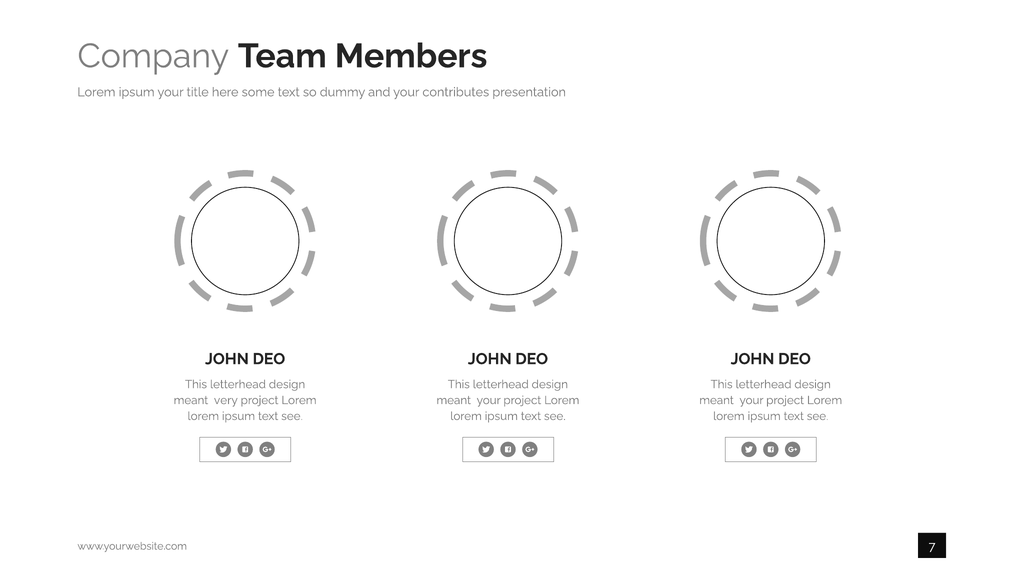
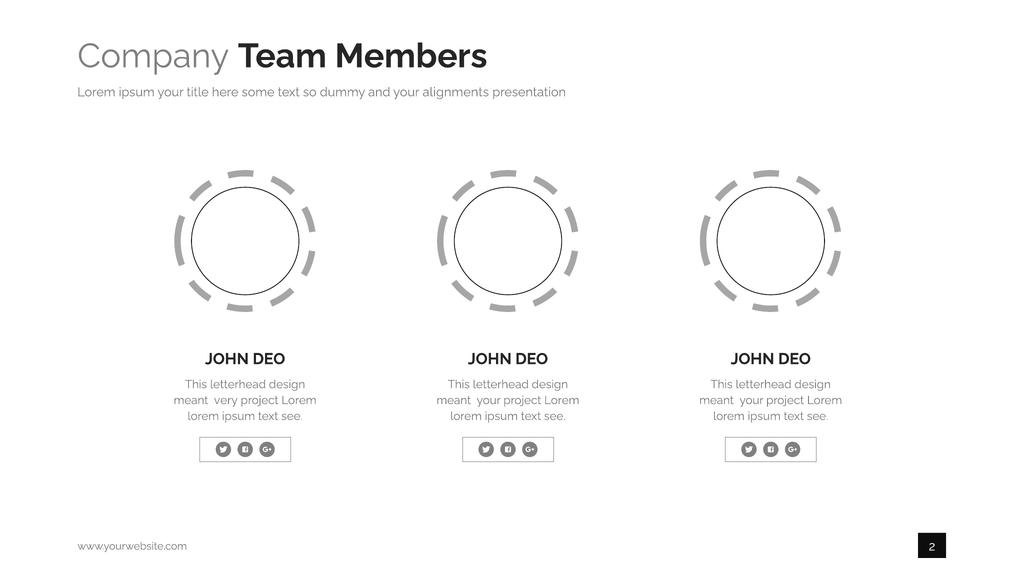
contributes: contributes -> alignments (456, 92)
7: 7 -> 2 (932, 546)
